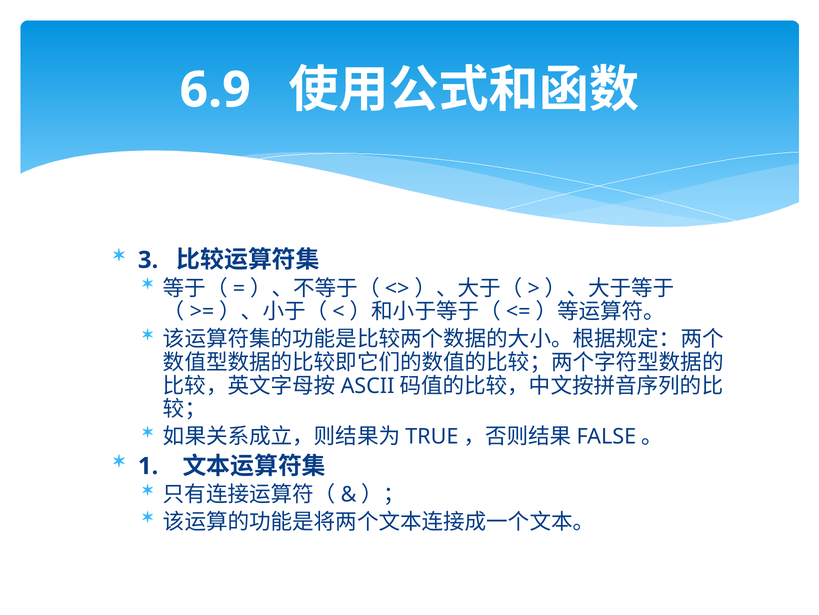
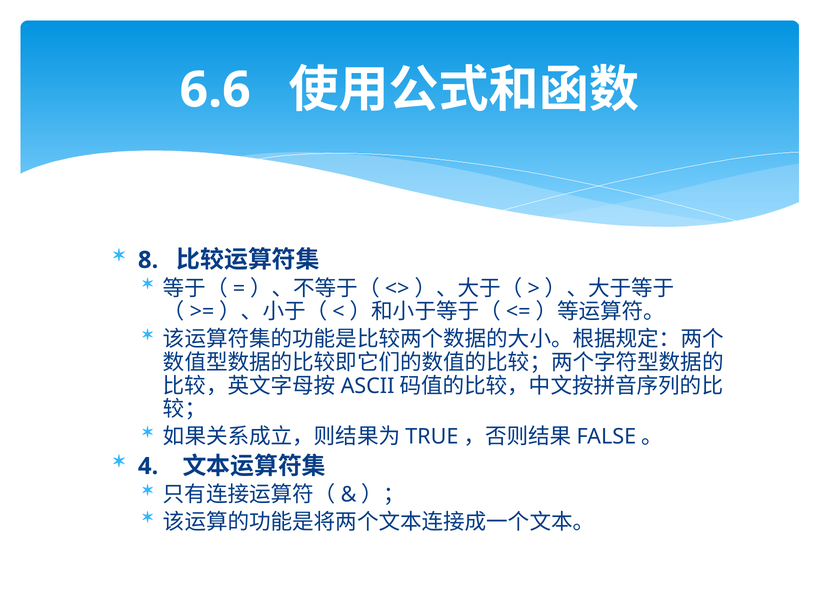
6.9: 6.9 -> 6.6 (215, 90)
3: 3 -> 8 (148, 260)
1: 1 -> 4 (148, 466)
